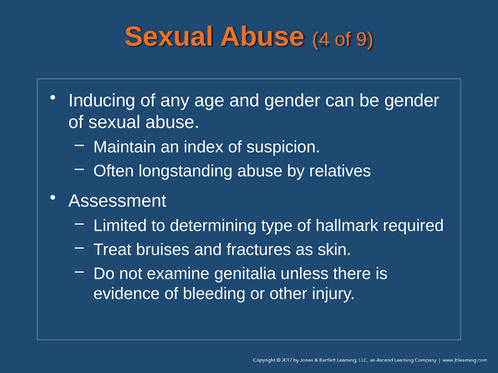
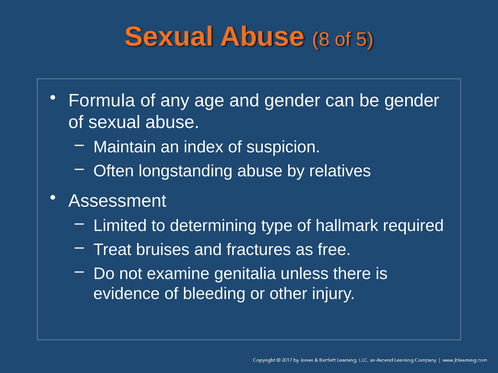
4: 4 -> 8 (321, 39)
9: 9 -> 5 (365, 39)
Inducing: Inducing -> Formula (102, 101)
skin: skin -> free (334, 250)
